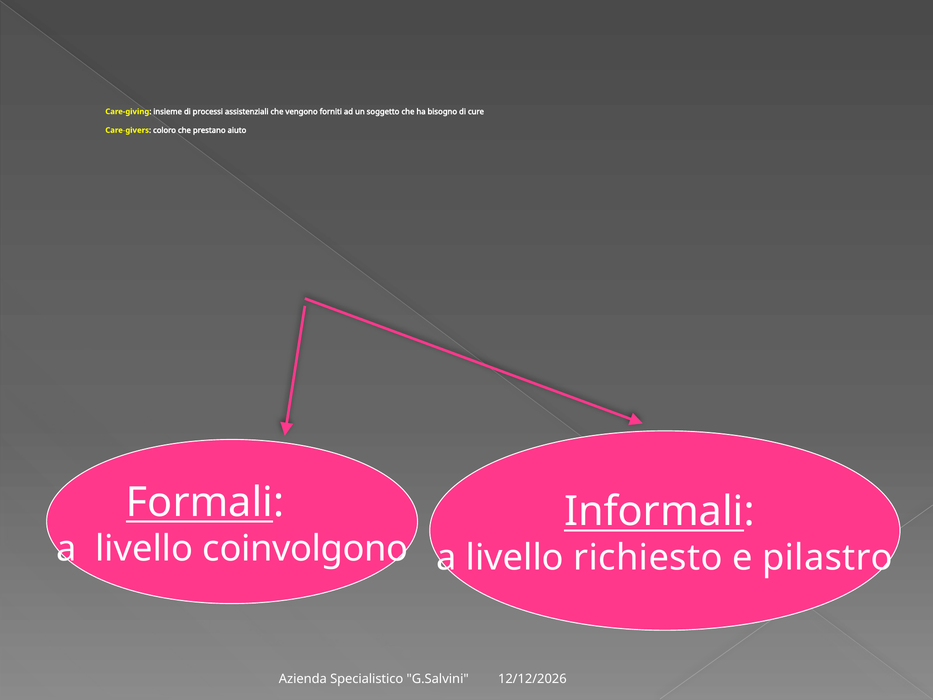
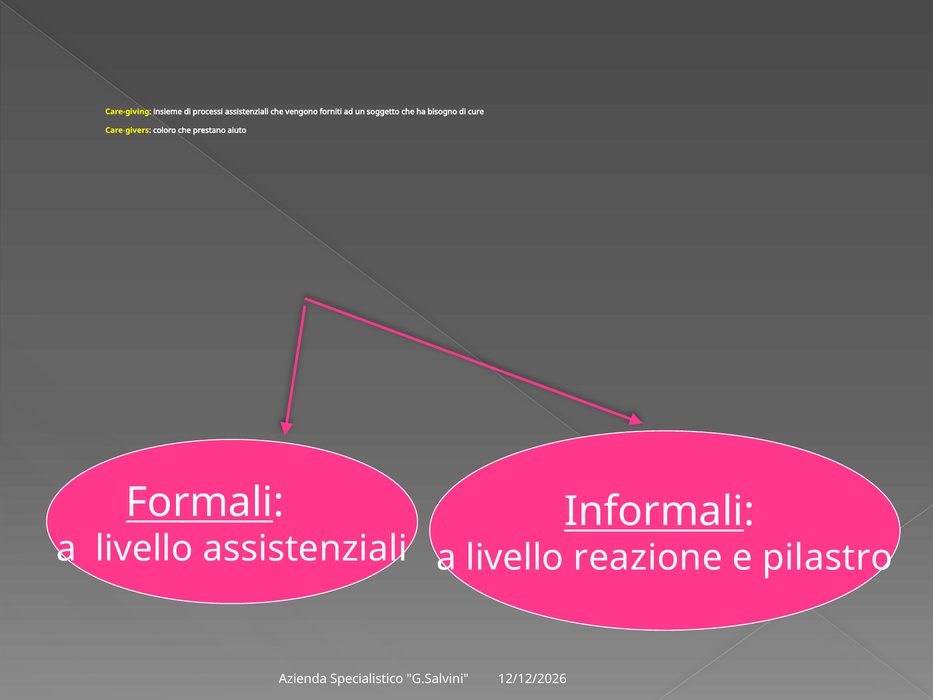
livello coinvolgono: coinvolgono -> assistenziali (305, 549)
richiesto: richiesto -> reazione (648, 558)
